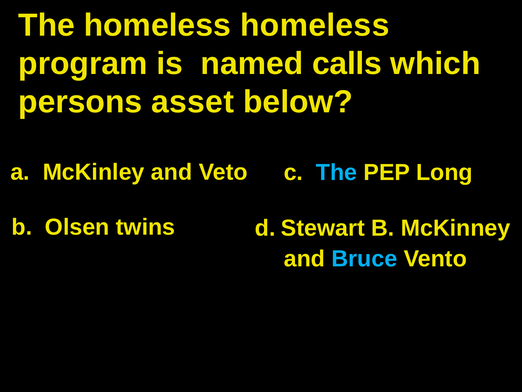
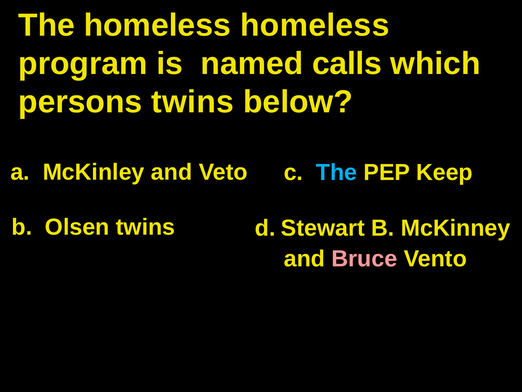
persons asset: asset -> twins (193, 102)
Long: Long -> Keep (444, 172)
Bruce colour: light blue -> pink (364, 259)
